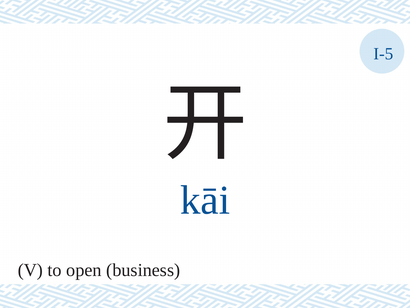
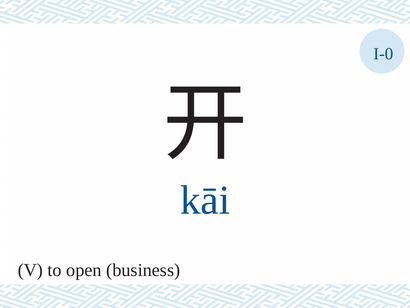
I-5: I-5 -> I-0 (383, 54)
